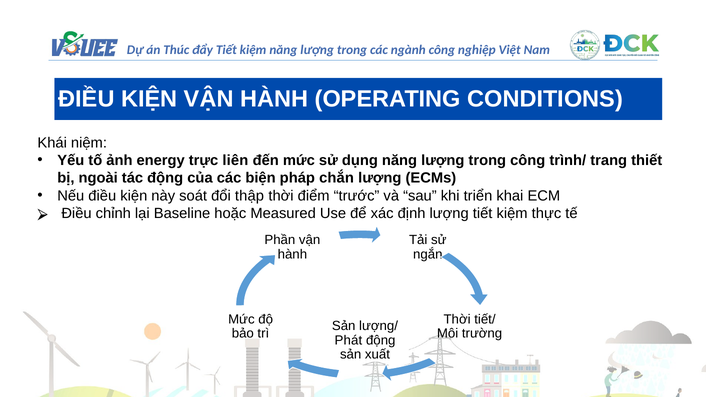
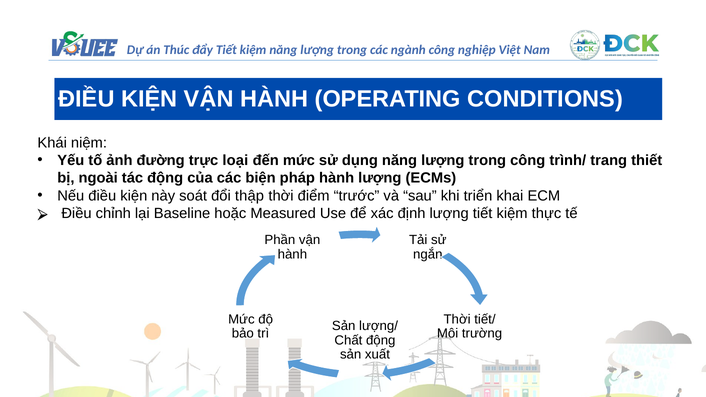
energy: energy -> đường (161, 160)
liên: liên -> loại (235, 160)
pháp chắn: chắn -> hành (337, 178)
Phát: Phát -> Chất (348, 340)
